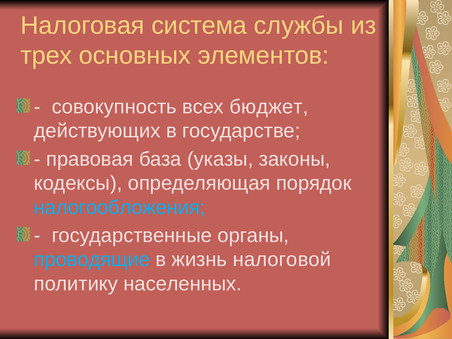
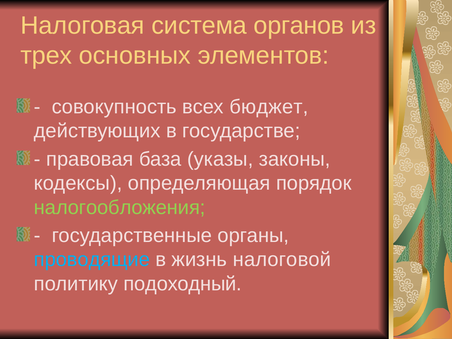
службы: службы -> органов (299, 25)
налогообложения colour: light blue -> light green (120, 207)
населенных: населенных -> подоходный (183, 284)
